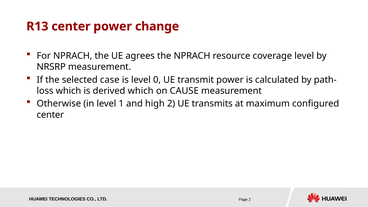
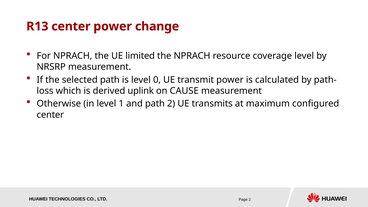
agrees: agrees -> limited (140, 56)
selected case: case -> path (110, 80)
derived which: which -> uplink (141, 91)
and high: high -> path (155, 104)
